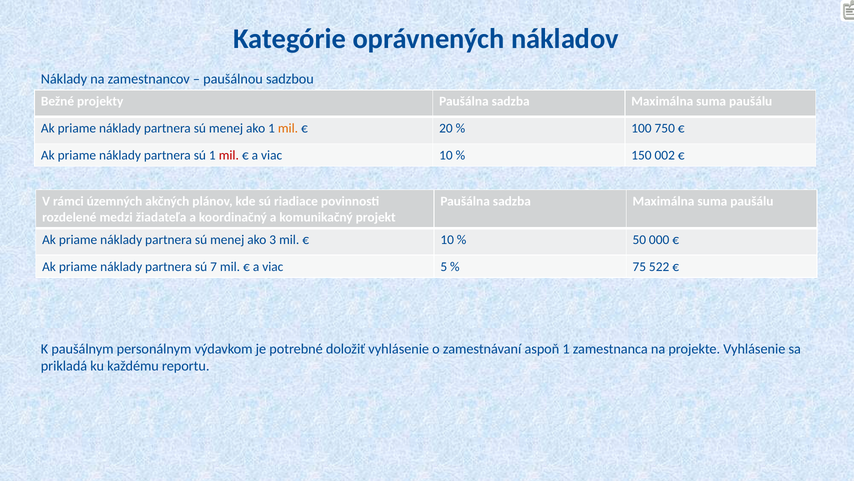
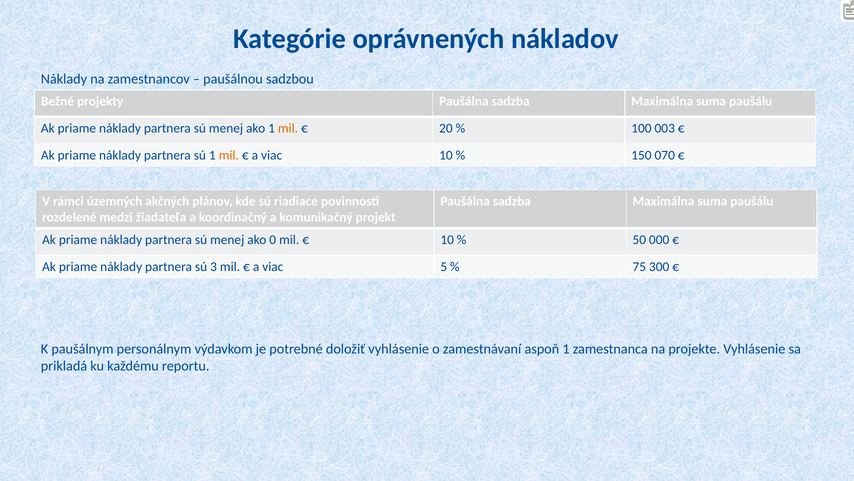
750: 750 -> 003 (665, 128)
mil colour: red -> orange (229, 155)
002: 002 -> 070 (665, 155)
3: 3 -> 0 (273, 239)
7: 7 -> 3 (214, 266)
522: 522 -> 300 (659, 266)
